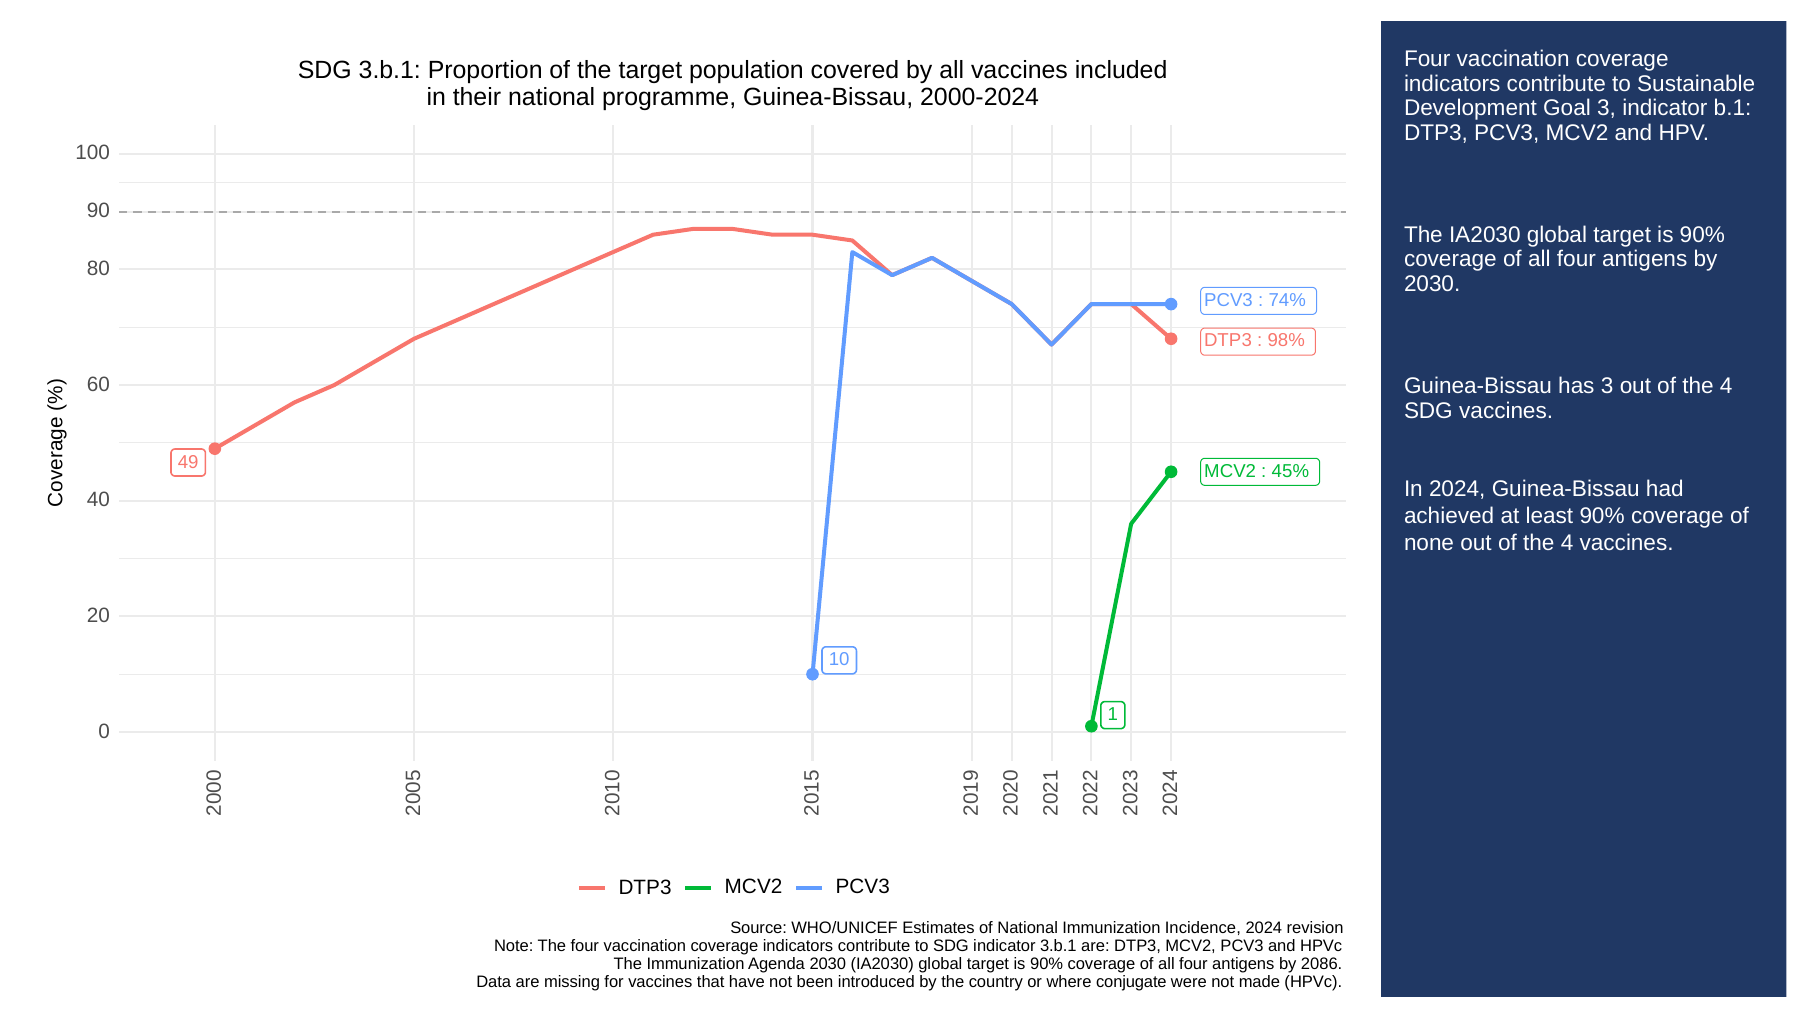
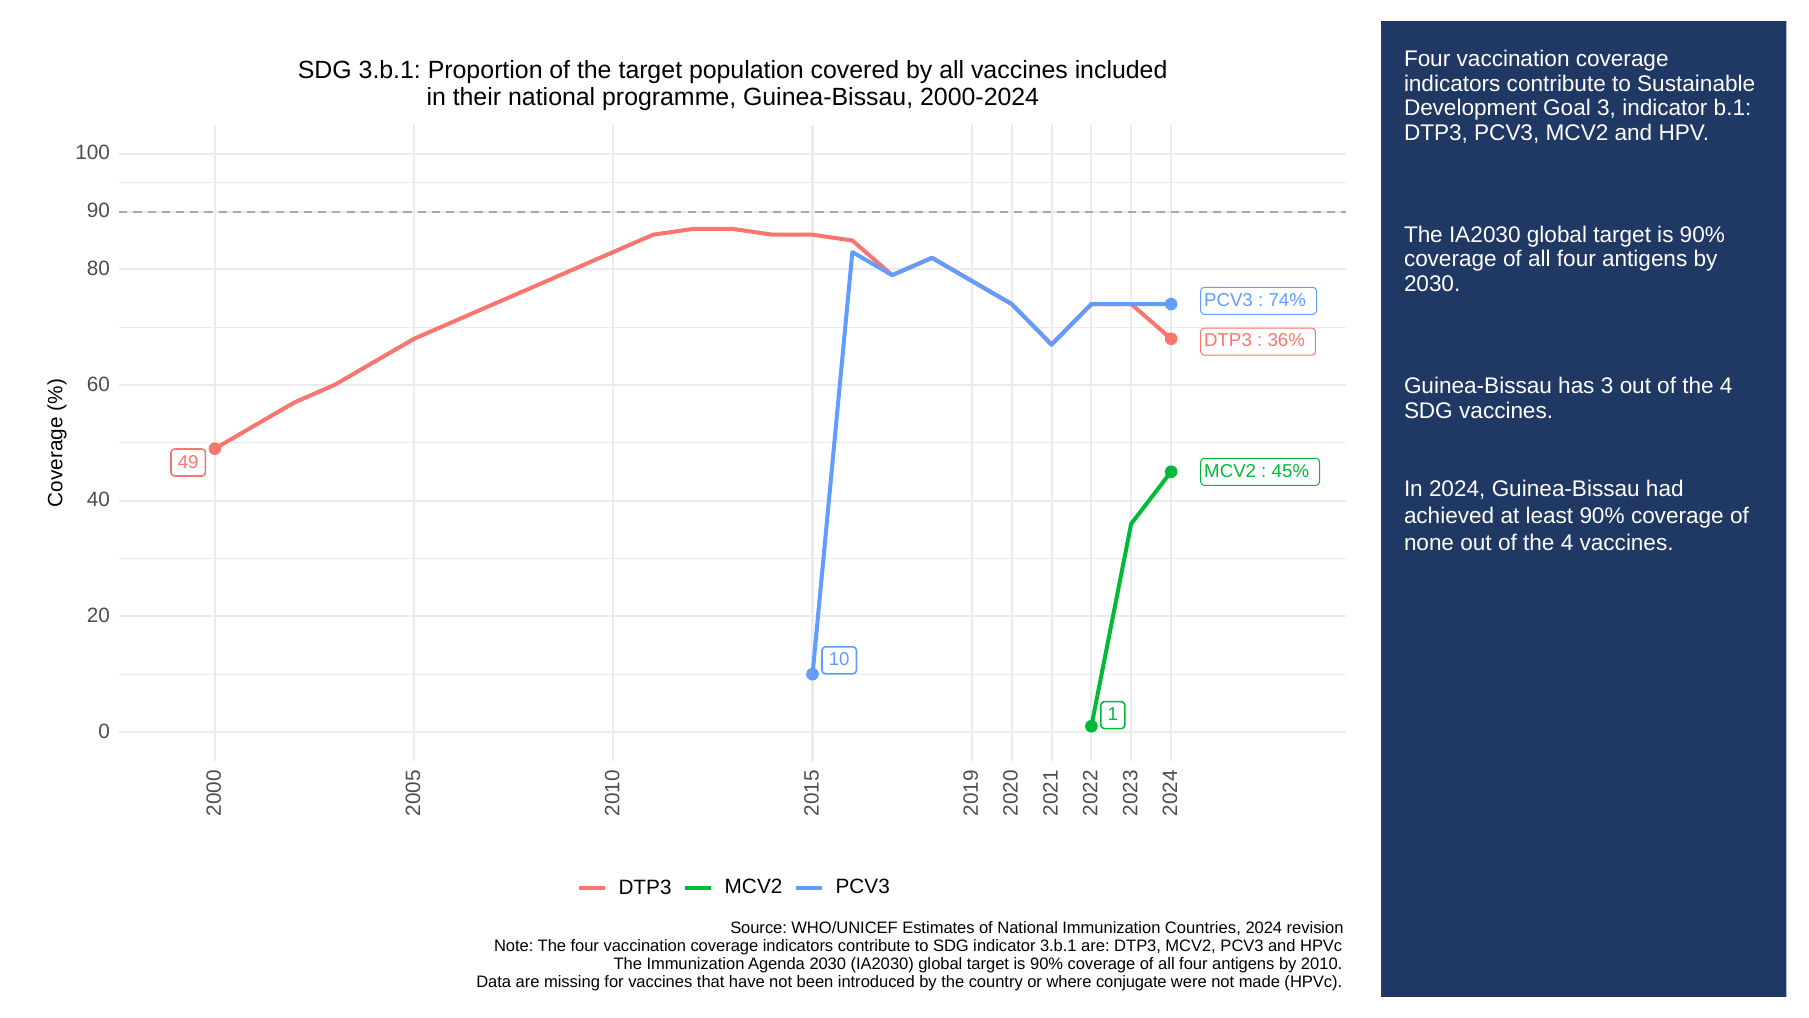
98%: 98% -> 36% (1286, 341)
Incidence: Incidence -> Countries (1203, 928)
2086: 2086 -> 2010 (1322, 964)
